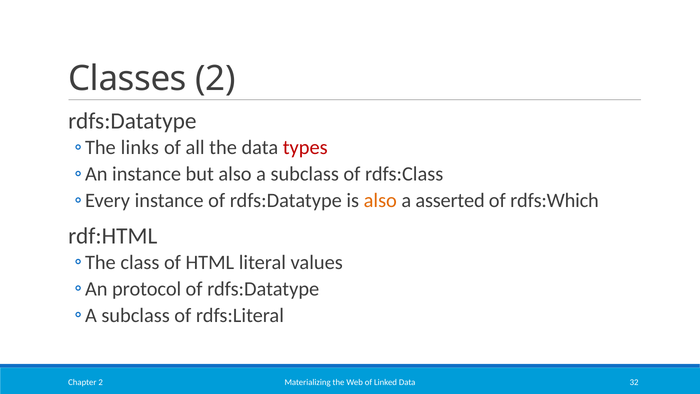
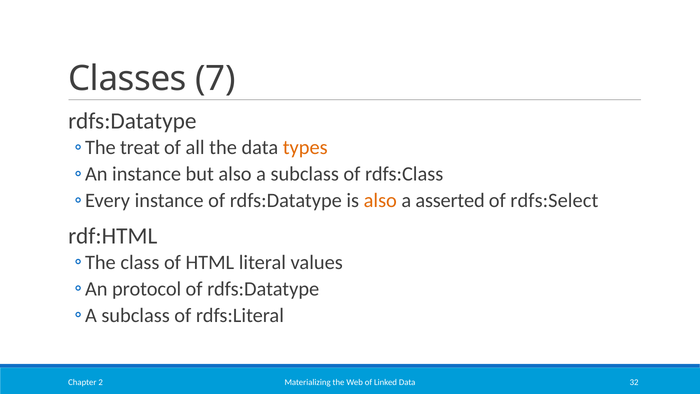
Classes 2: 2 -> 7 (215, 78)
links: links -> treat (140, 148)
types colour: red -> orange (305, 148)
rdfs:Which: rdfs:Which -> rdfs:Select (554, 201)
